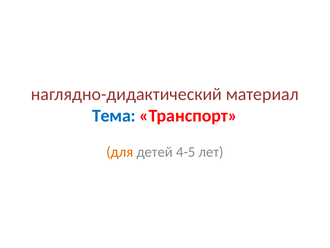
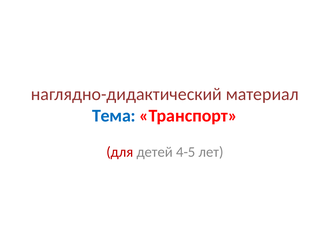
для colour: orange -> red (120, 152)
